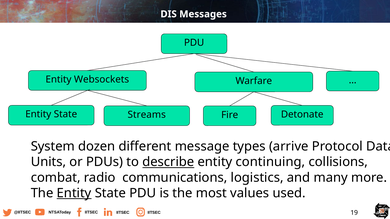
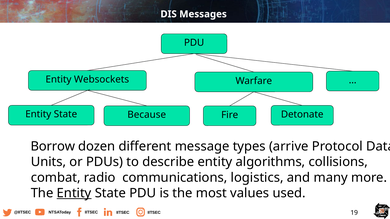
Streams: Streams -> Because (147, 115)
System: System -> Borrow (53, 147)
describe underline: present -> none (168, 162)
continuing: continuing -> algorithms (270, 162)
